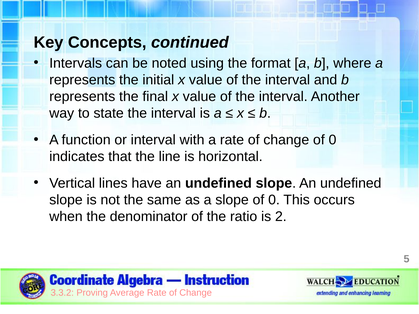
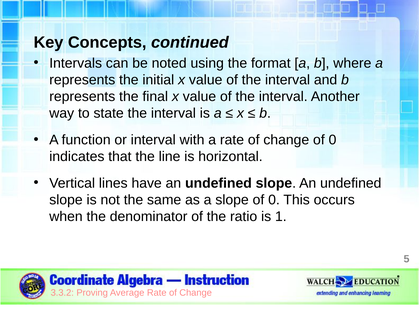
2: 2 -> 1 (281, 217)
